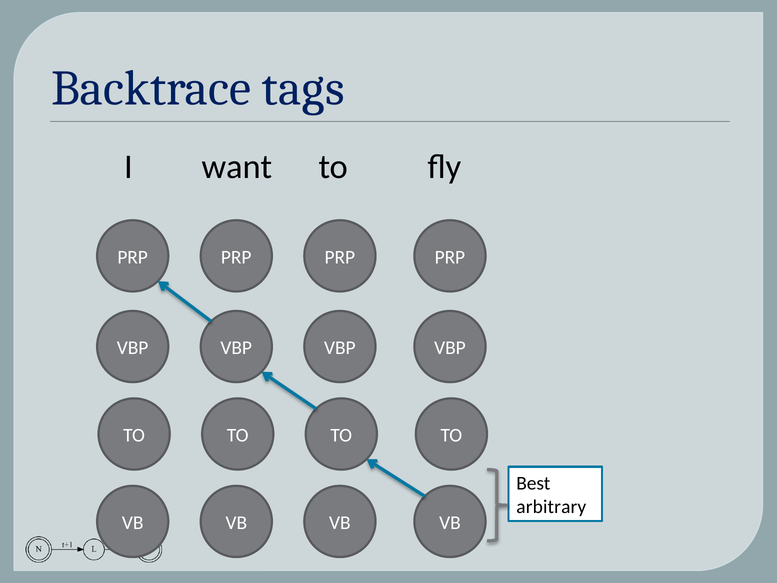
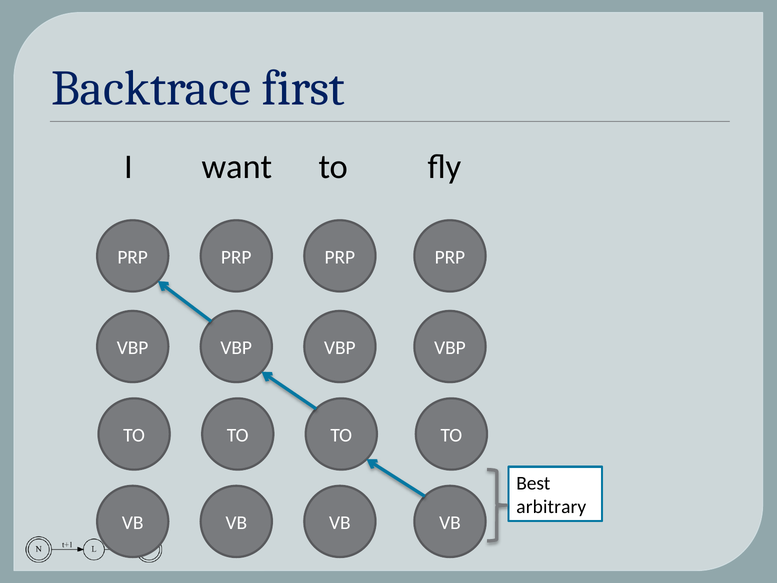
tags: tags -> first (304, 88)
